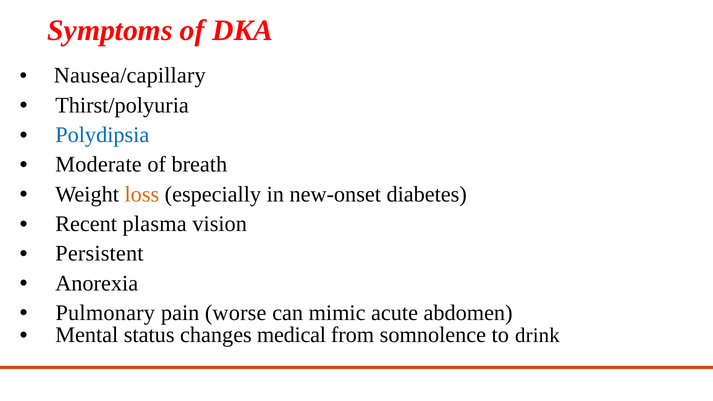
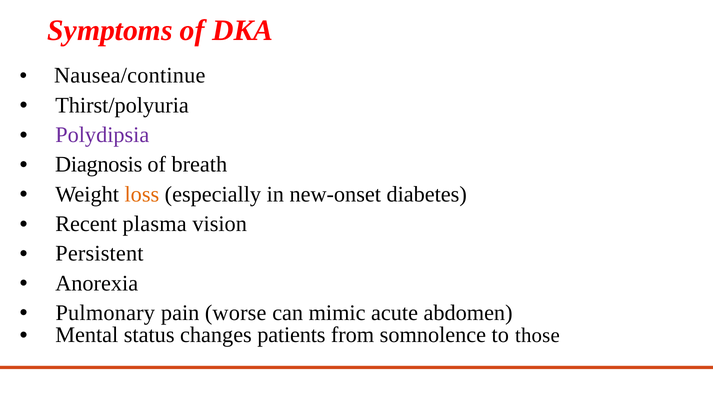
Nausea/capillary: Nausea/capillary -> Nausea/continue (130, 76)
Polydipsia colour: blue -> purple (102, 135)
Moderate: Moderate -> Diagnosis (99, 165)
medical: medical -> patients (291, 335)
drink: drink -> those (537, 336)
